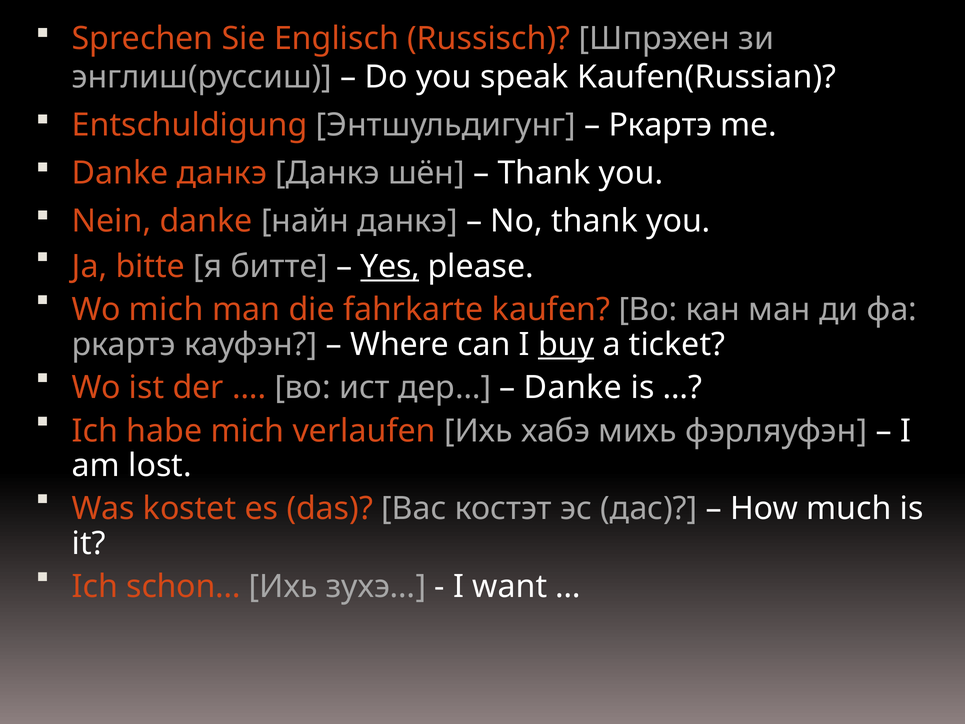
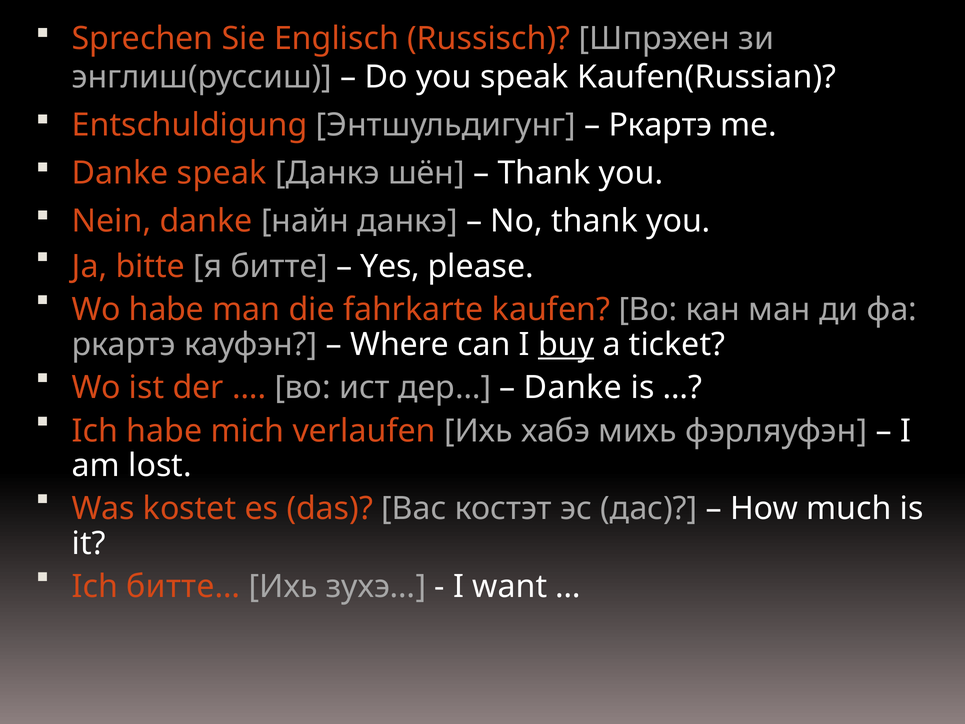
Danke данкэ: данкэ -> speak (222, 173)
Yes underline: present -> none (390, 267)
Wo mich: mich -> habe (167, 310)
schon…: schon… -> битте… (183, 587)
